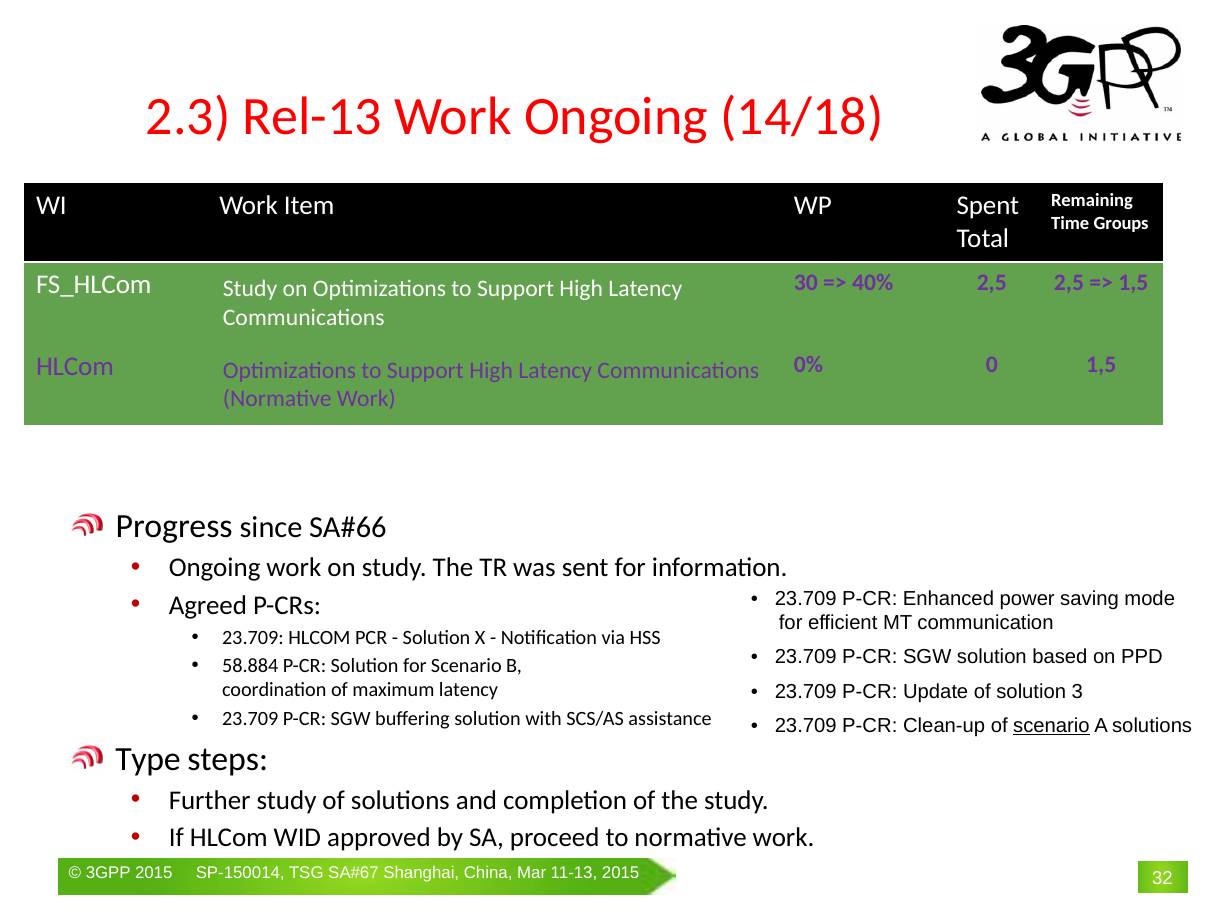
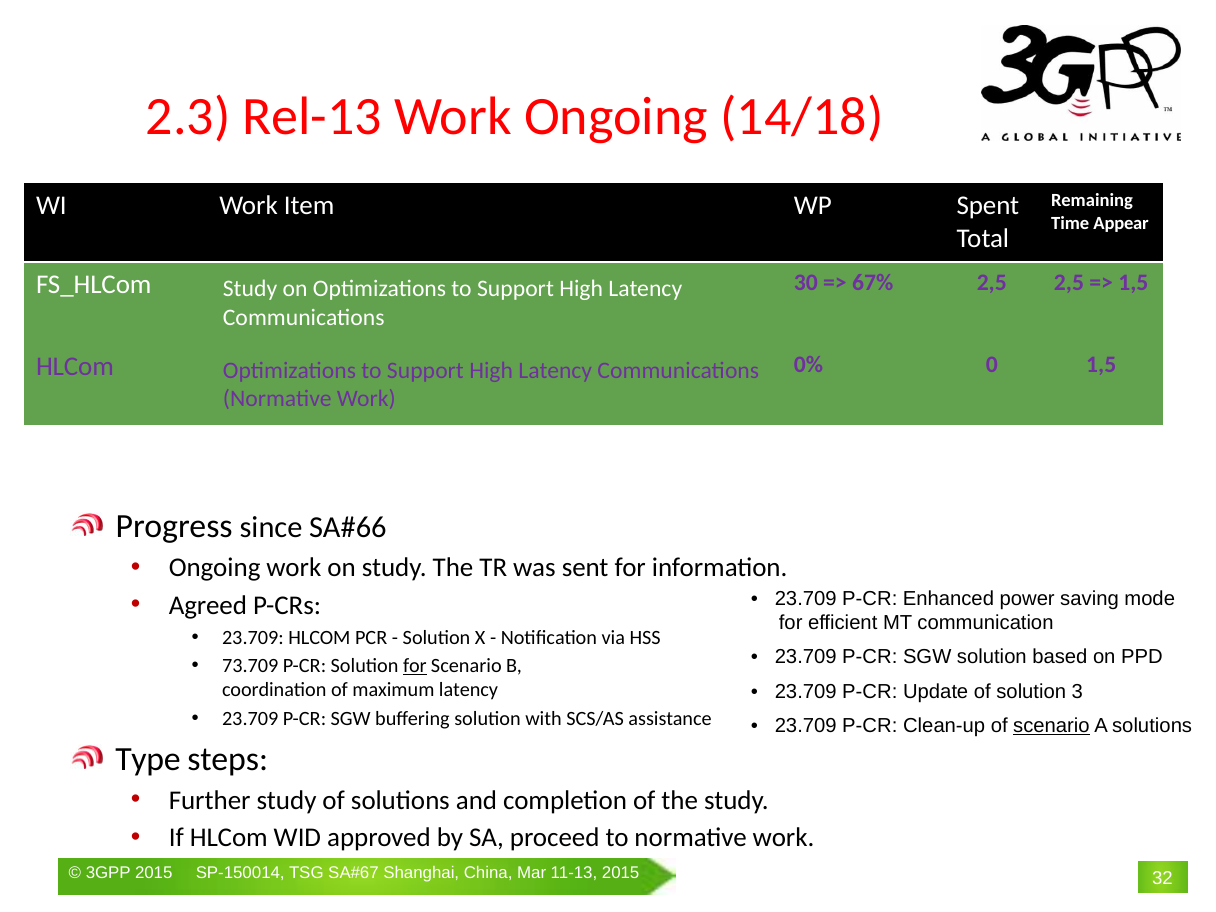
Groups: Groups -> Appear (1121, 224)
40%: 40% -> 67% (873, 283)
58.884: 58.884 -> 73.709 (250, 666)
for underline: none -> present (415, 666)
